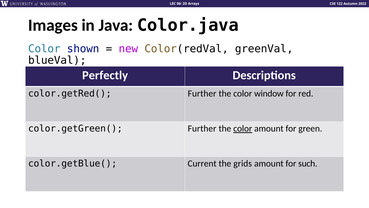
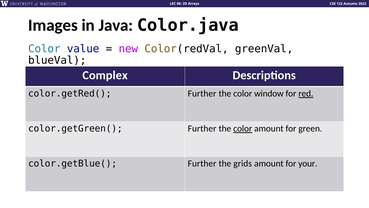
shown: shown -> value (83, 49)
Perfectly: Perfectly -> Complex (105, 75)
red underline: none -> present (306, 93)
color.getBlue( Current: Current -> Further (202, 163)
such: such -> your (308, 163)
